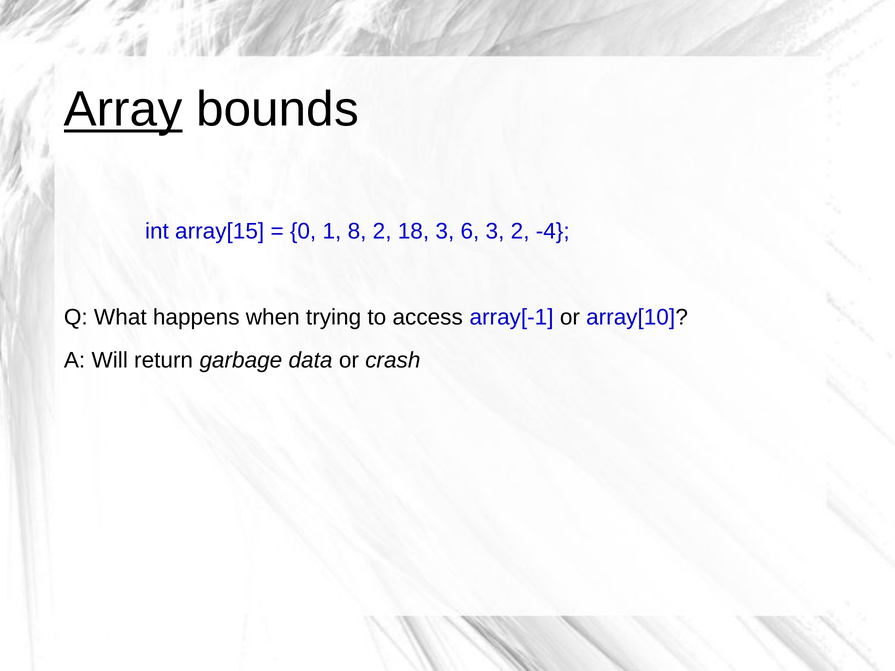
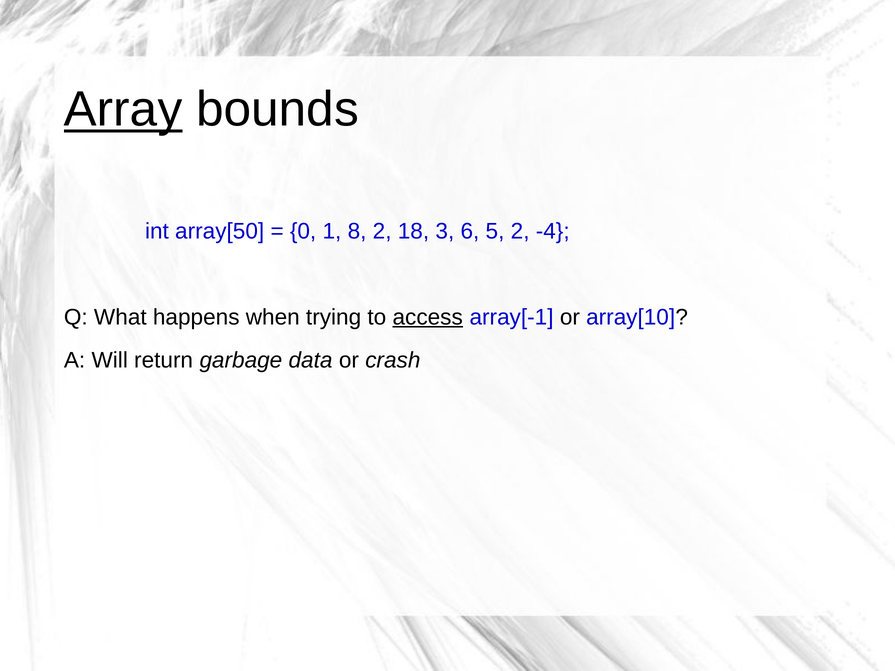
array[15: array[15 -> array[50 (220, 231)
6 3: 3 -> 5 (495, 231)
access underline: none -> present (428, 317)
